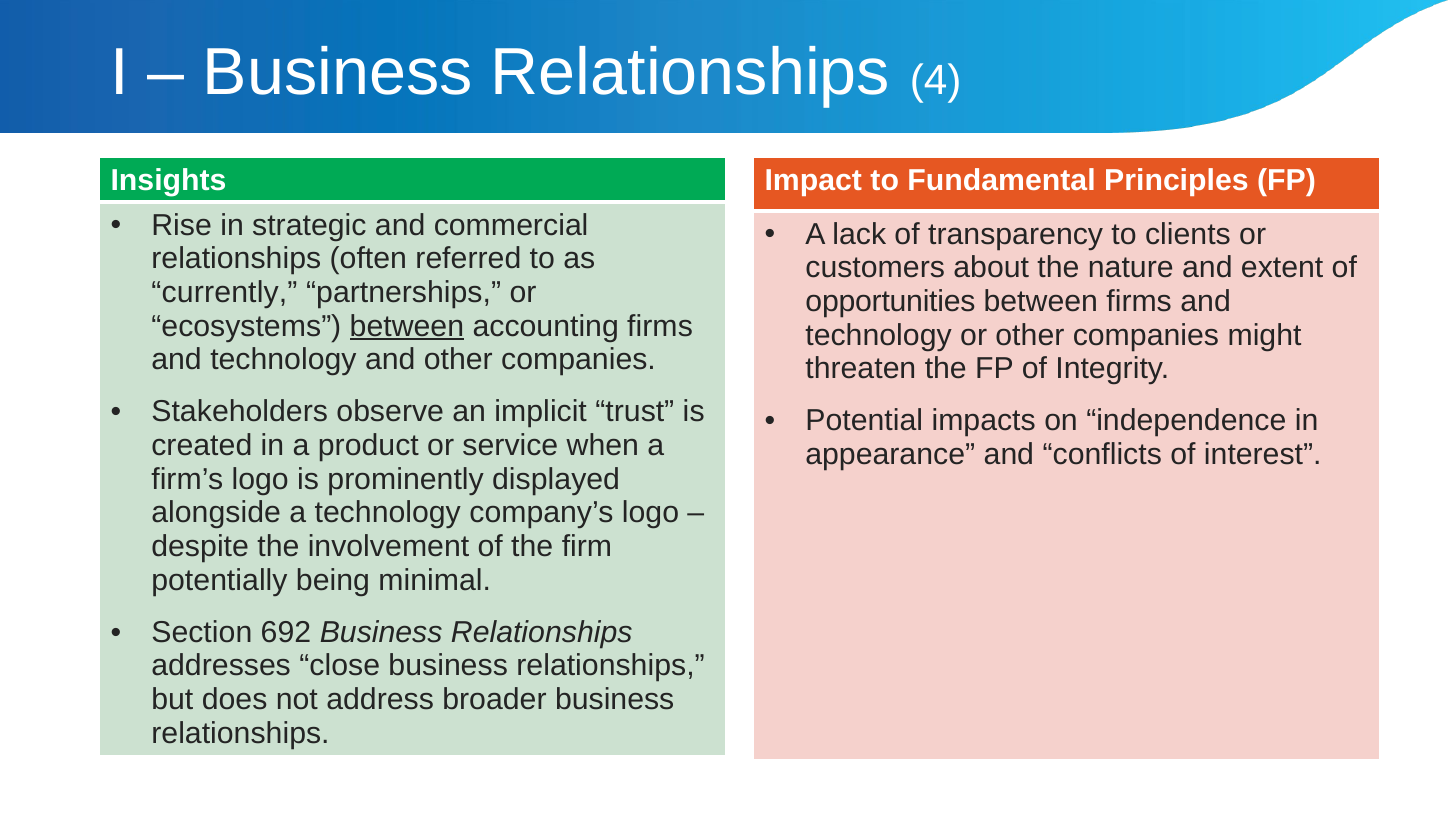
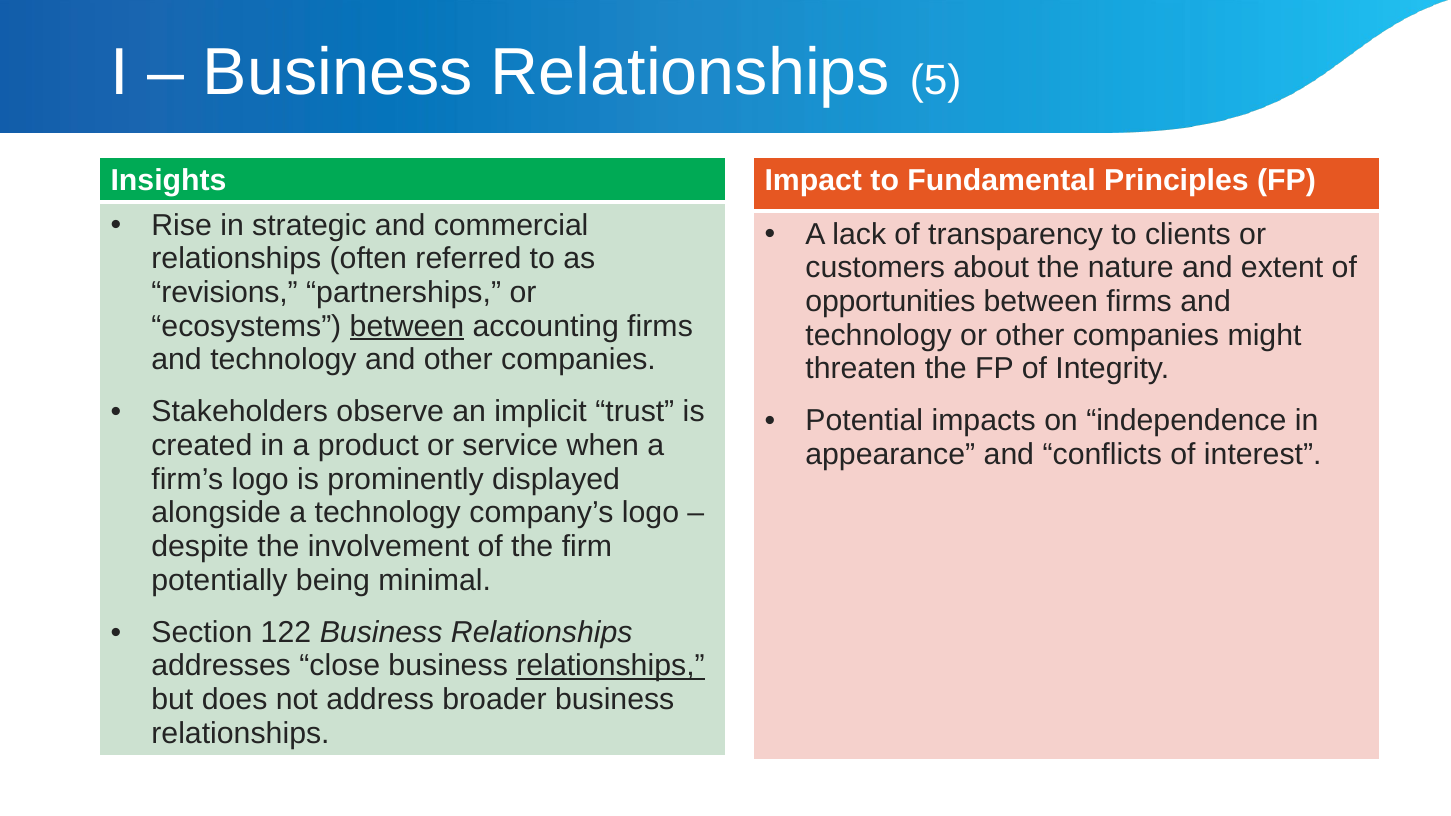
4: 4 -> 5 (936, 81)
currently: currently -> revisions (225, 293)
692: 692 -> 122 (286, 632)
relationships underline: none -> present (611, 666)
